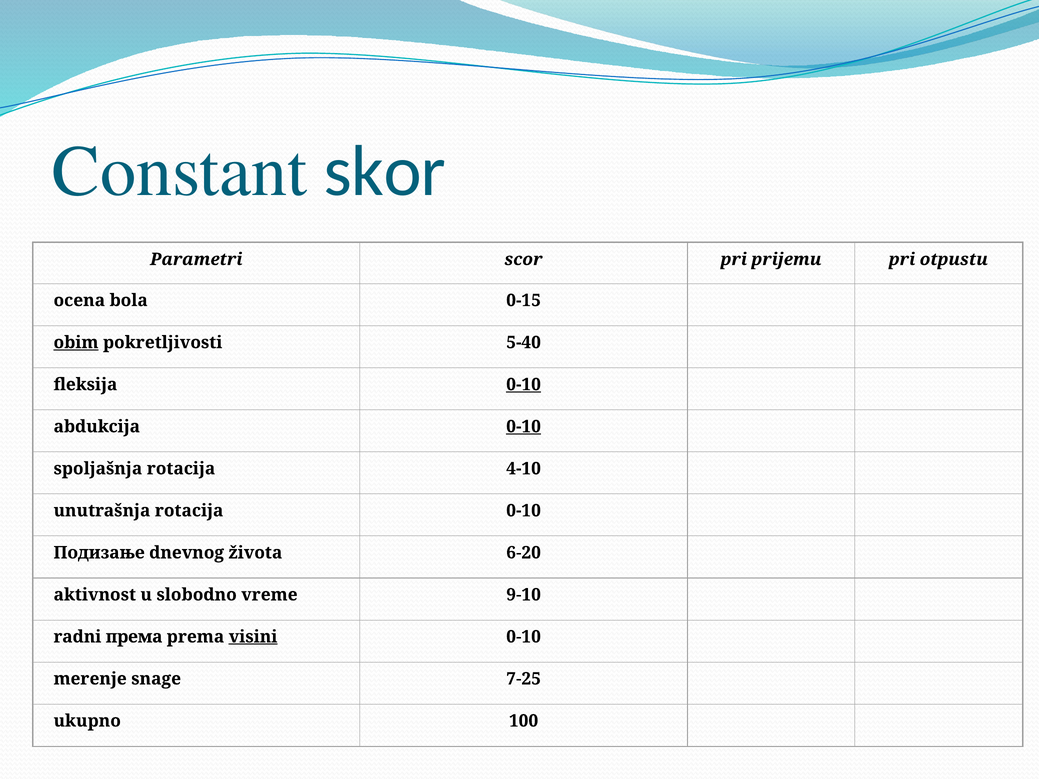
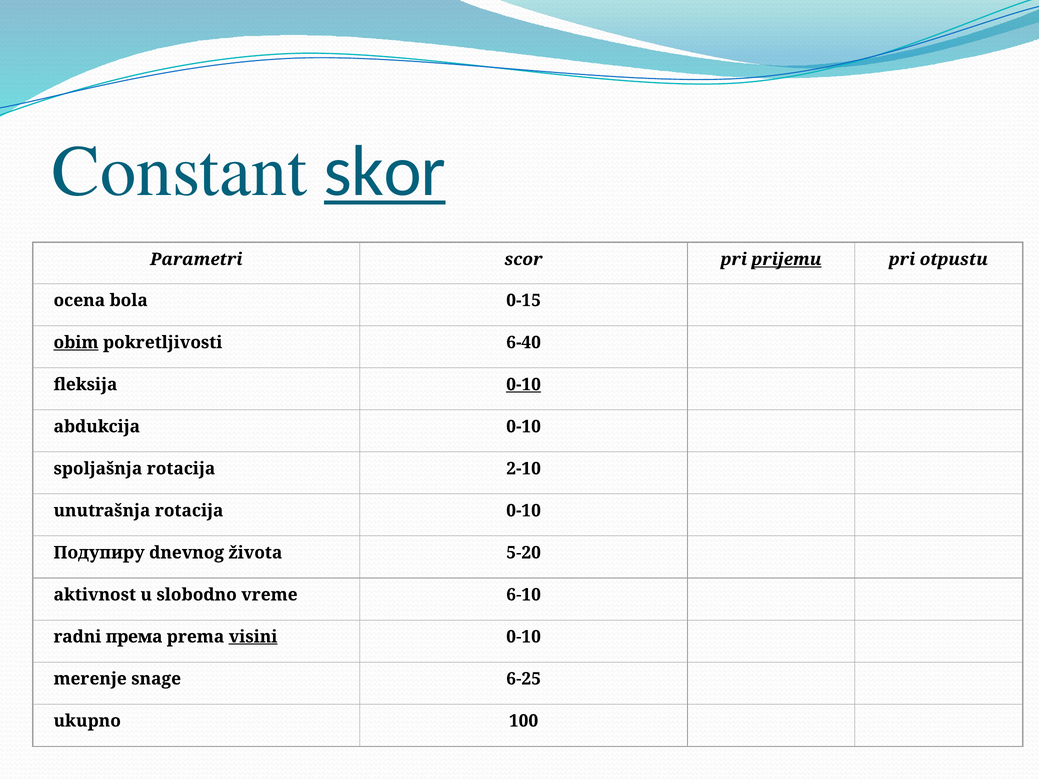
skor underline: none -> present (385, 172)
prijemu underline: none -> present (786, 259)
5-40: 5-40 -> 6-40 (524, 343)
0-10 underline: present -> none (524, 427)
4-10: 4-10 -> 2-10 (524, 469)
Подизање: Подизање -> Подупиру (99, 553)
6-20: 6-20 -> 5-20 (524, 553)
9-10: 9-10 -> 6-10 (524, 595)
7-25: 7-25 -> 6-25 (524, 679)
